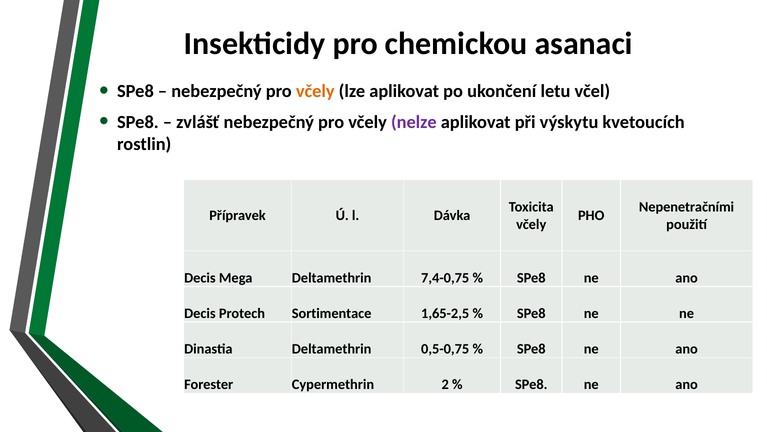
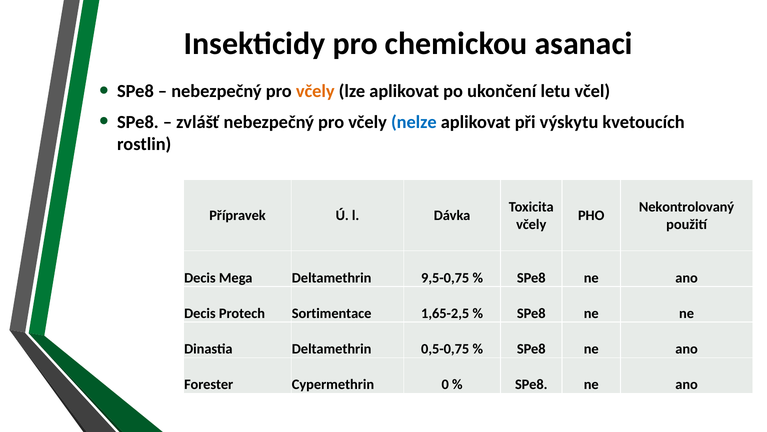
nelze colour: purple -> blue (414, 122)
Nepenetračními: Nepenetračními -> Nekontrolovaný (687, 207)
7,4-0,75: 7,4-0,75 -> 9,5-0,75 (445, 277)
2: 2 -> 0 (445, 384)
